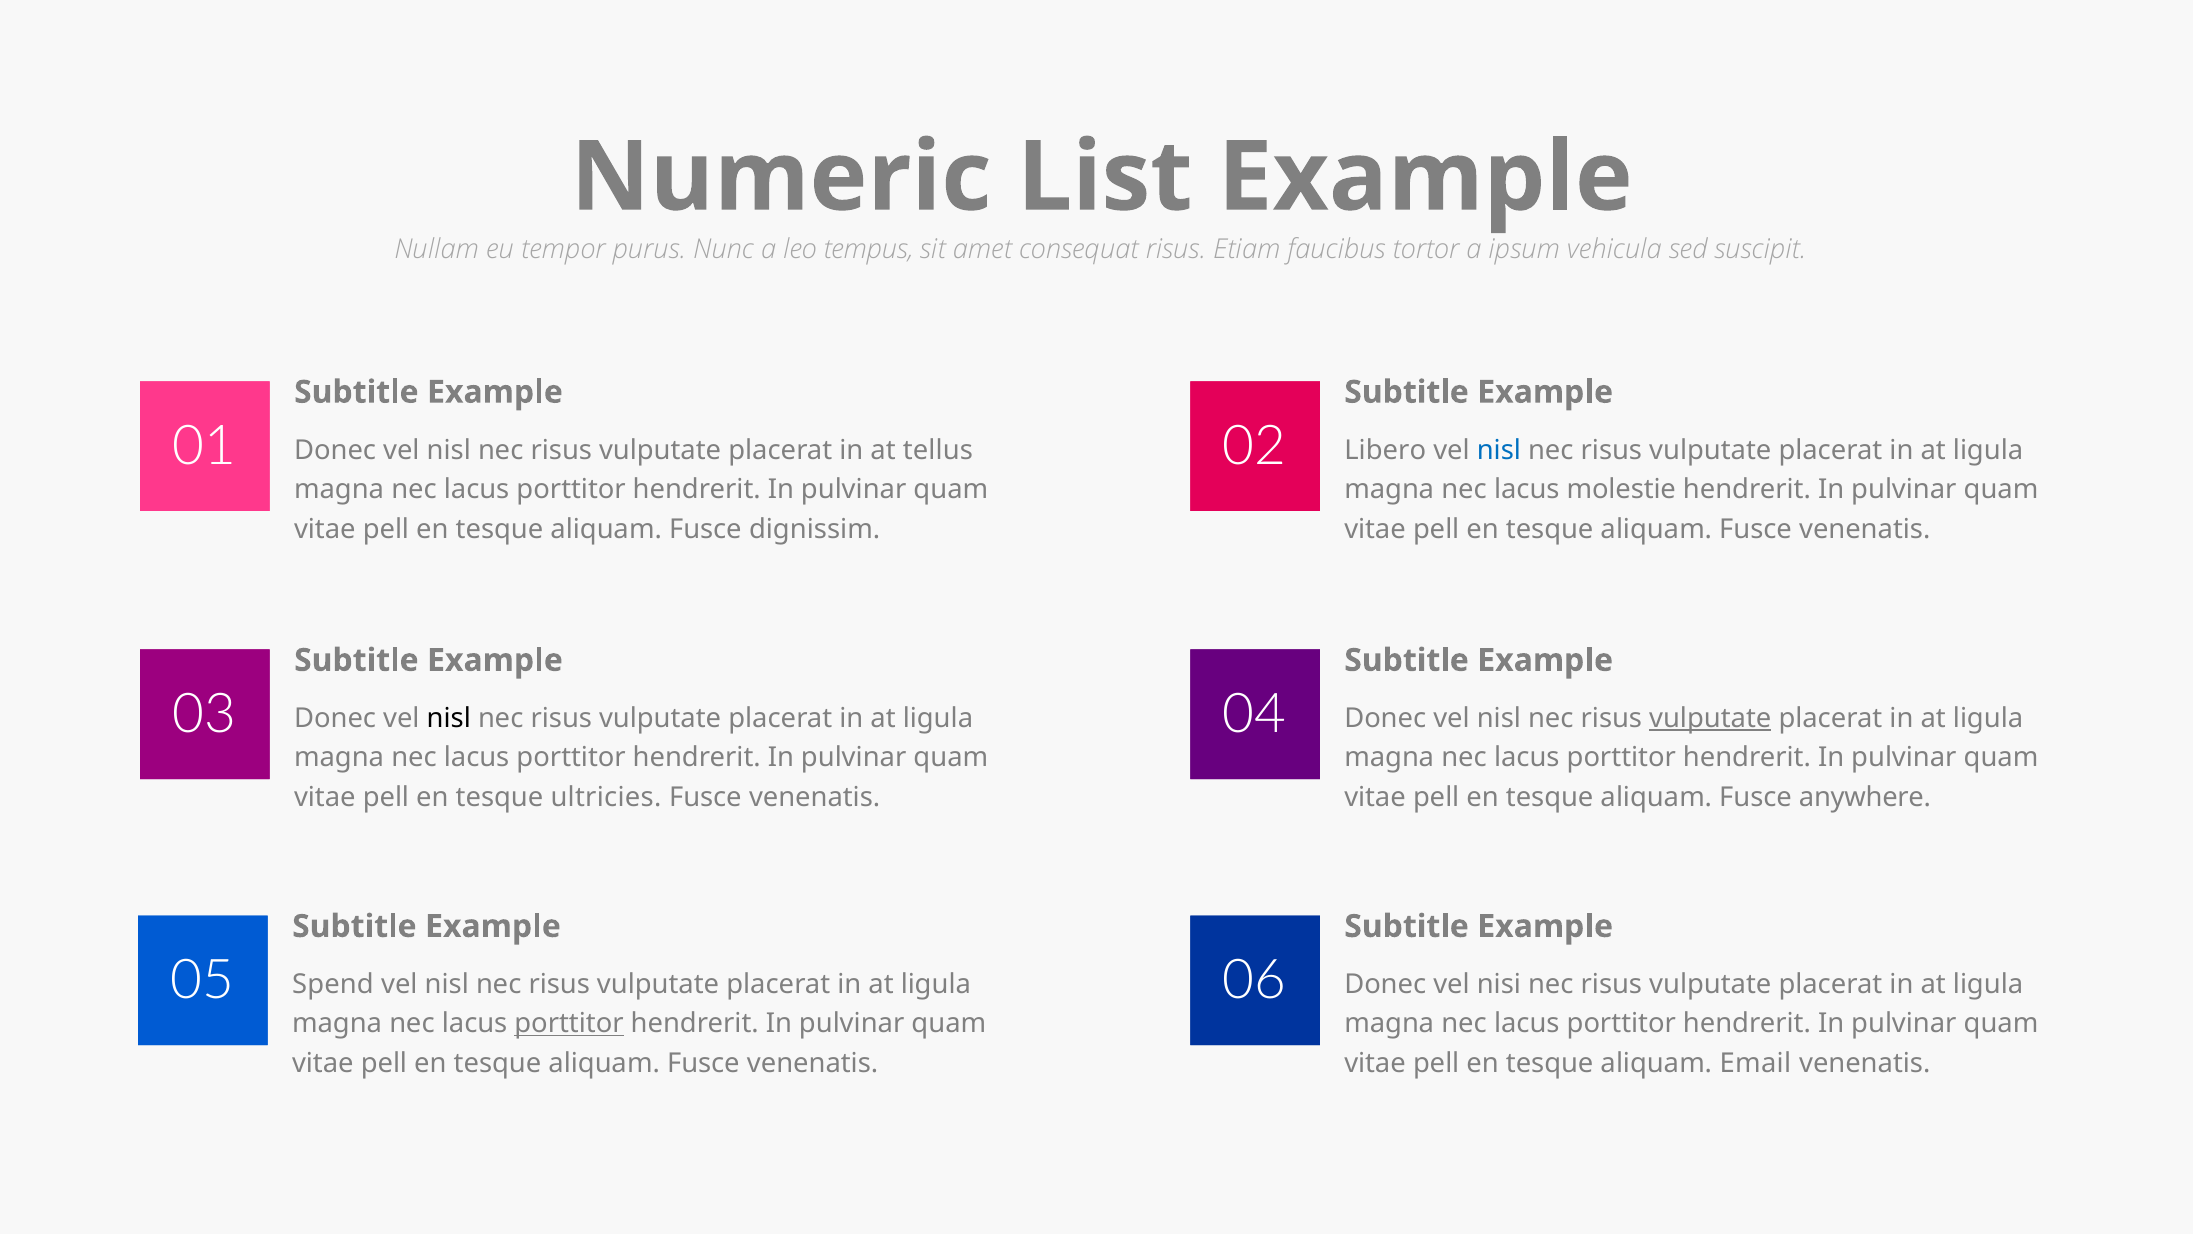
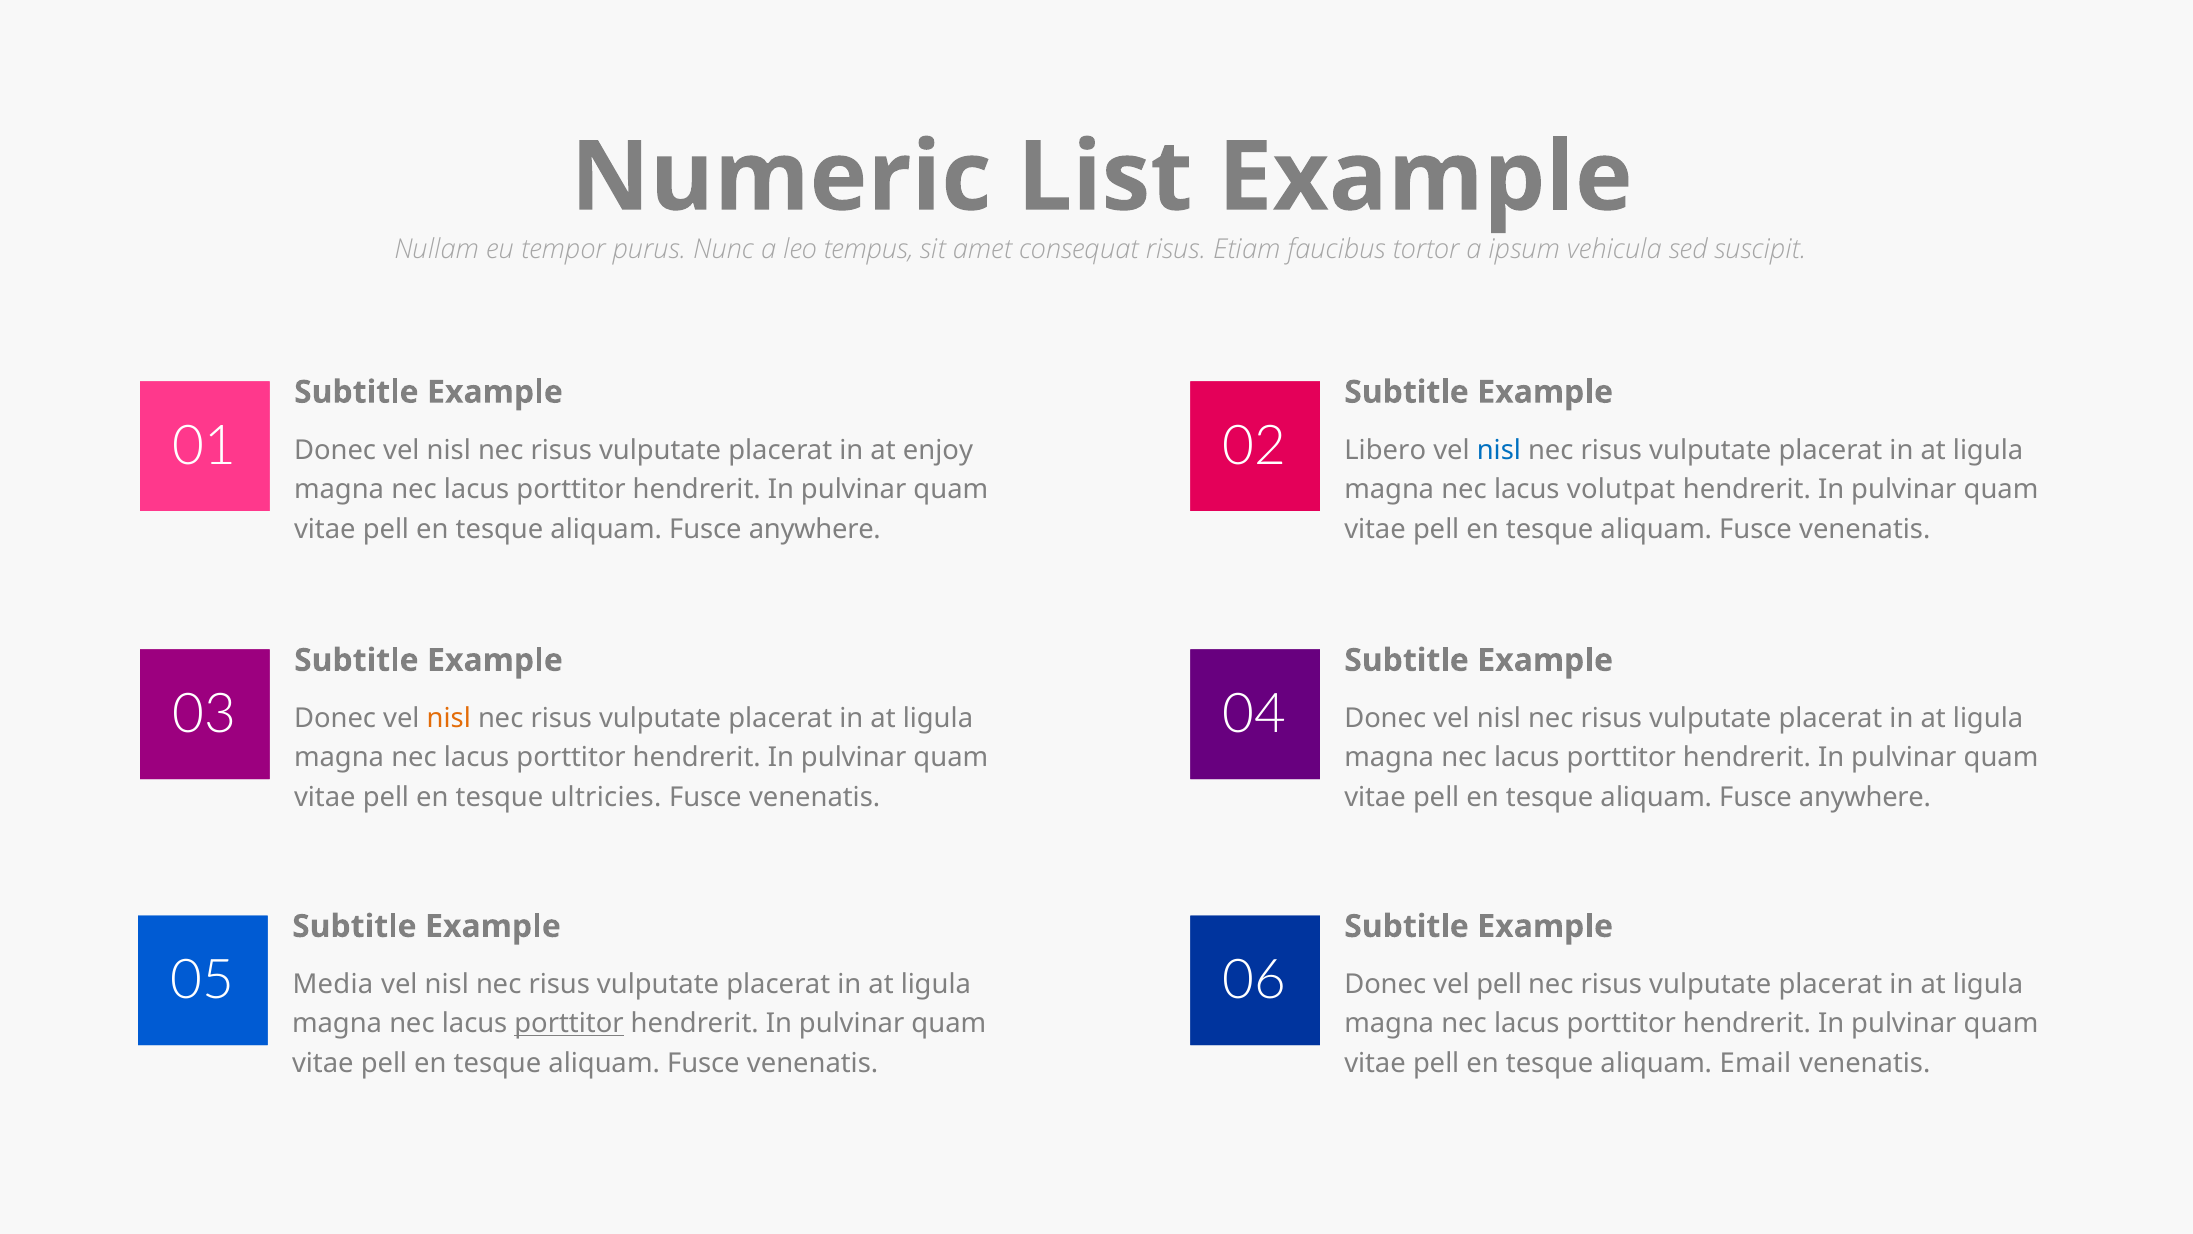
tellus: tellus -> enjoy (938, 450)
molestie: molestie -> volutpat (1621, 489)
dignissim: dignissim -> anywhere (815, 529)
nisl colour: black -> orange (449, 718)
vulputate underline: present -> none (1710, 718)
Spend: Spend -> Media (333, 984)
vel nisi: nisi -> pell (1499, 984)
